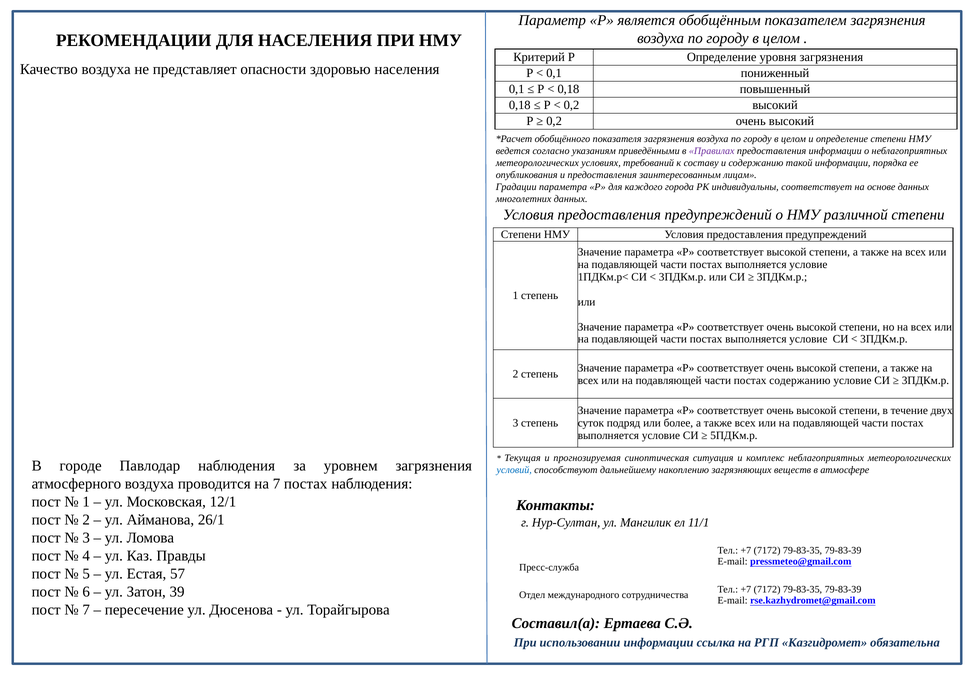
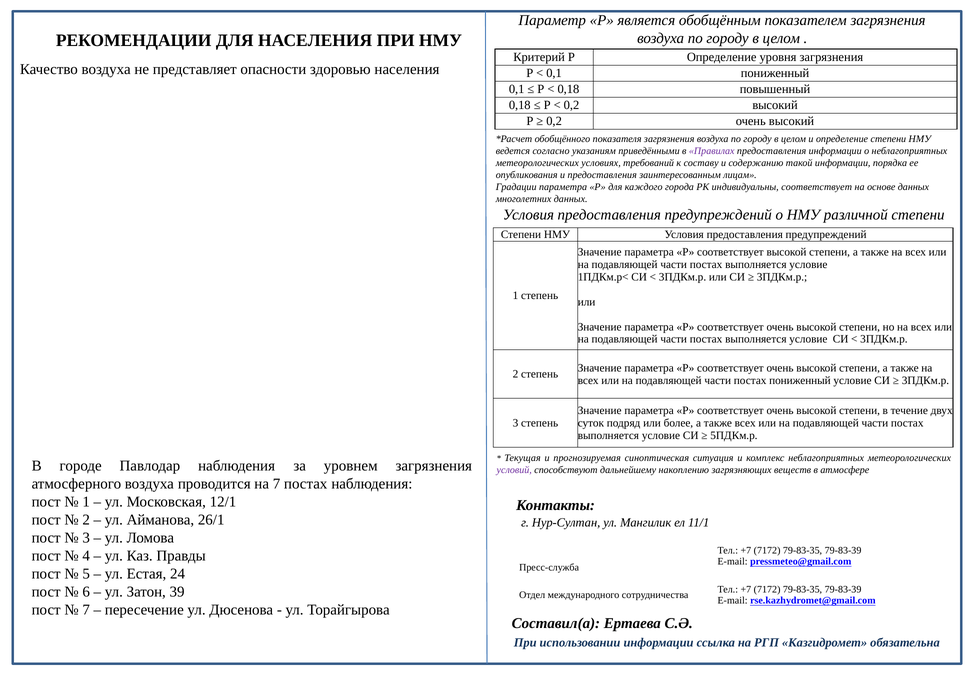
постах содержанию: содержанию -> пониженный (800, 380)
условий colour: blue -> purple (514, 470)
57: 57 -> 24 (178, 573)
